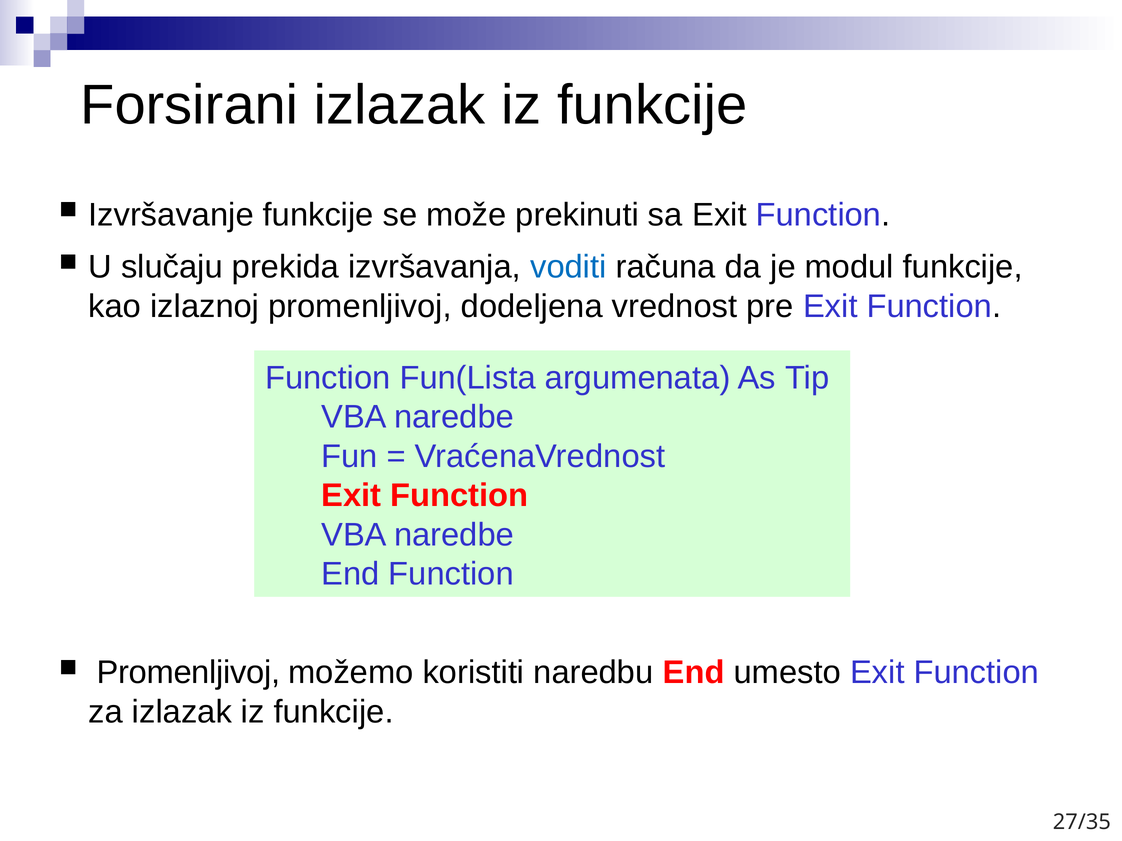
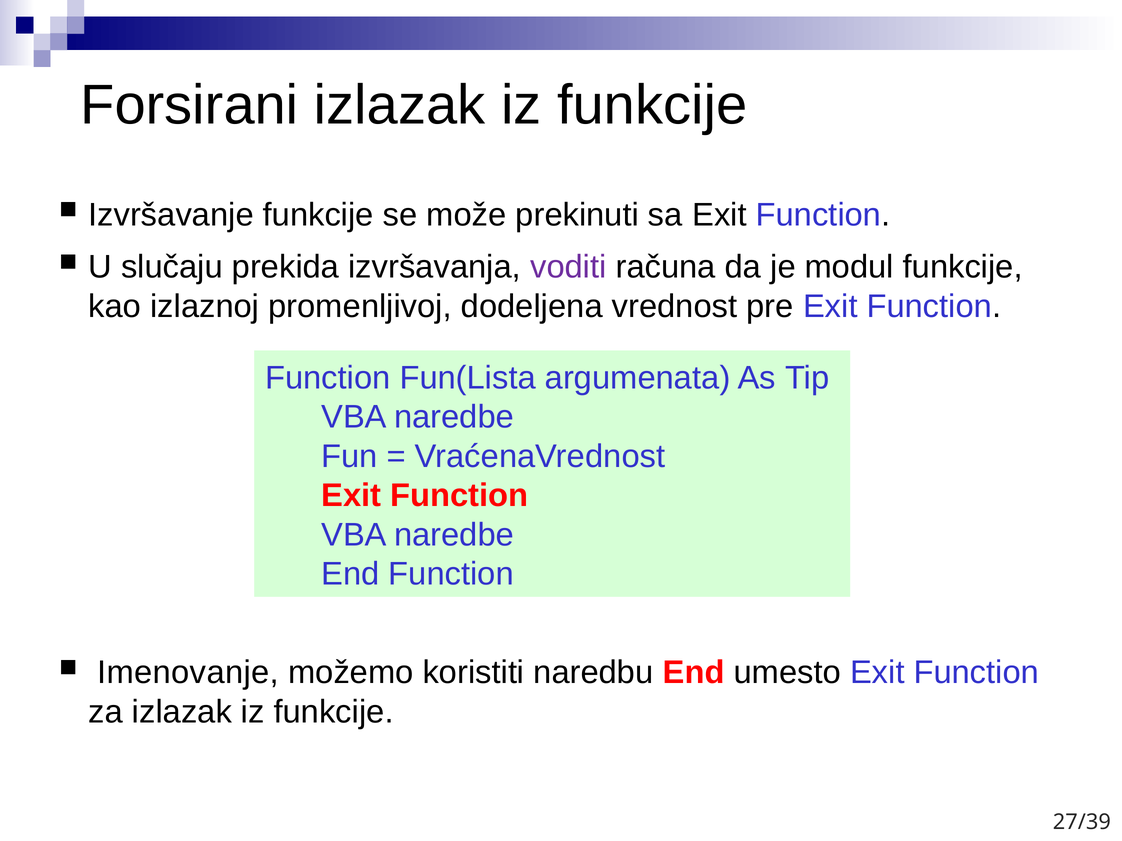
voditi colour: blue -> purple (568, 267)
Promenljivoj: Promenljivoj -> Imenovanje (188, 673)
27/35: 27/35 -> 27/39 (1082, 823)
